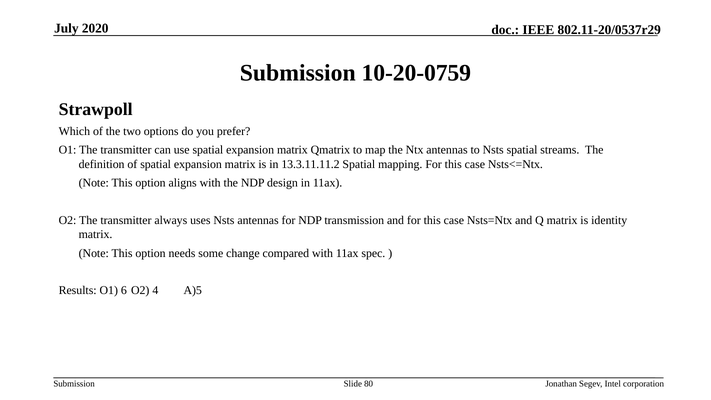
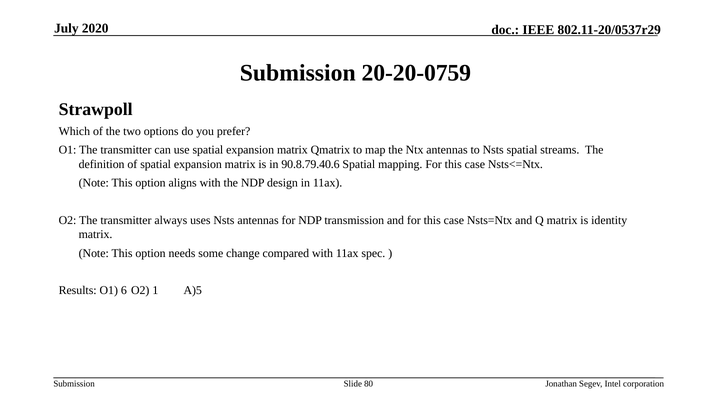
10-20-0759: 10-20-0759 -> 20-20-0759 (416, 73)
13.3.11.11.2: 13.3.11.11.2 -> 90.8.79.40.6 (311, 164)
4: 4 -> 1 (155, 290)
